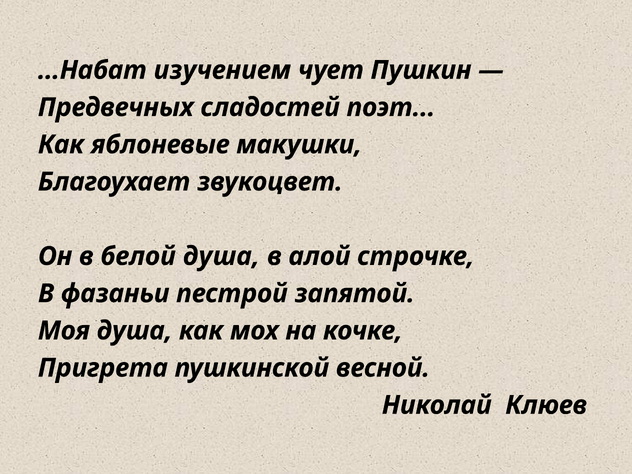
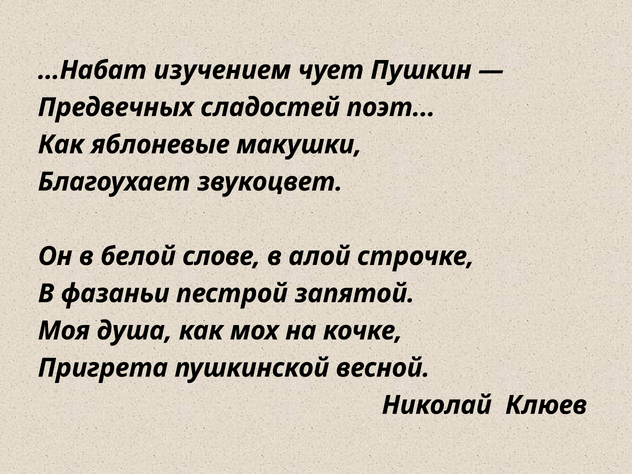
белой душа: душа -> слове (222, 256)
